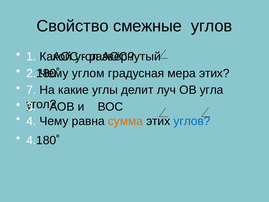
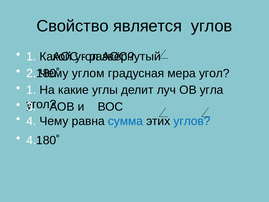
смежные: смежные -> является (148, 26)
мера этих: этих -> угол (214, 73)
7: 7 -> 1 (31, 90)
сумма colour: orange -> blue (125, 121)
